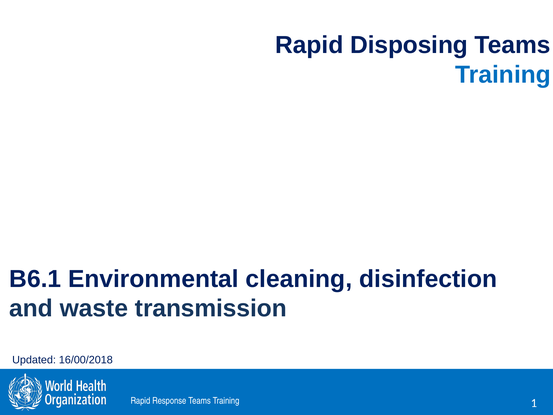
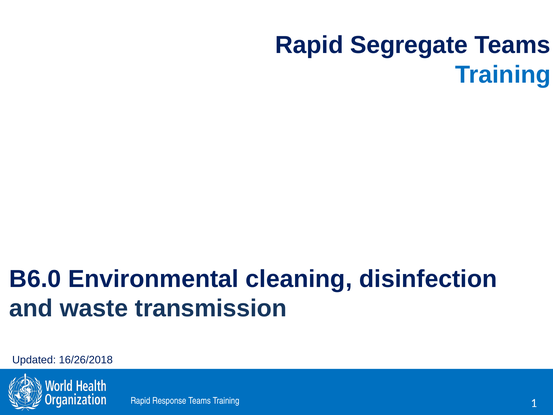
Disposing: Disposing -> Segregate (409, 45)
B6.1: B6.1 -> B6.0 (35, 279)
16/00/2018: 16/00/2018 -> 16/26/2018 (86, 360)
